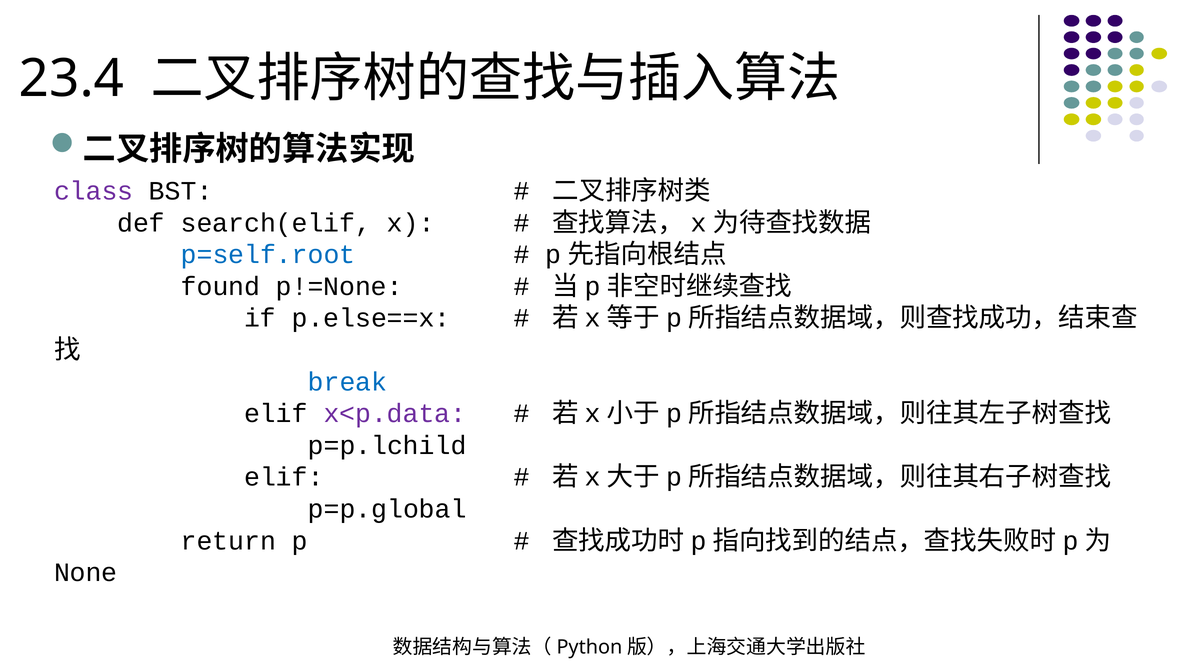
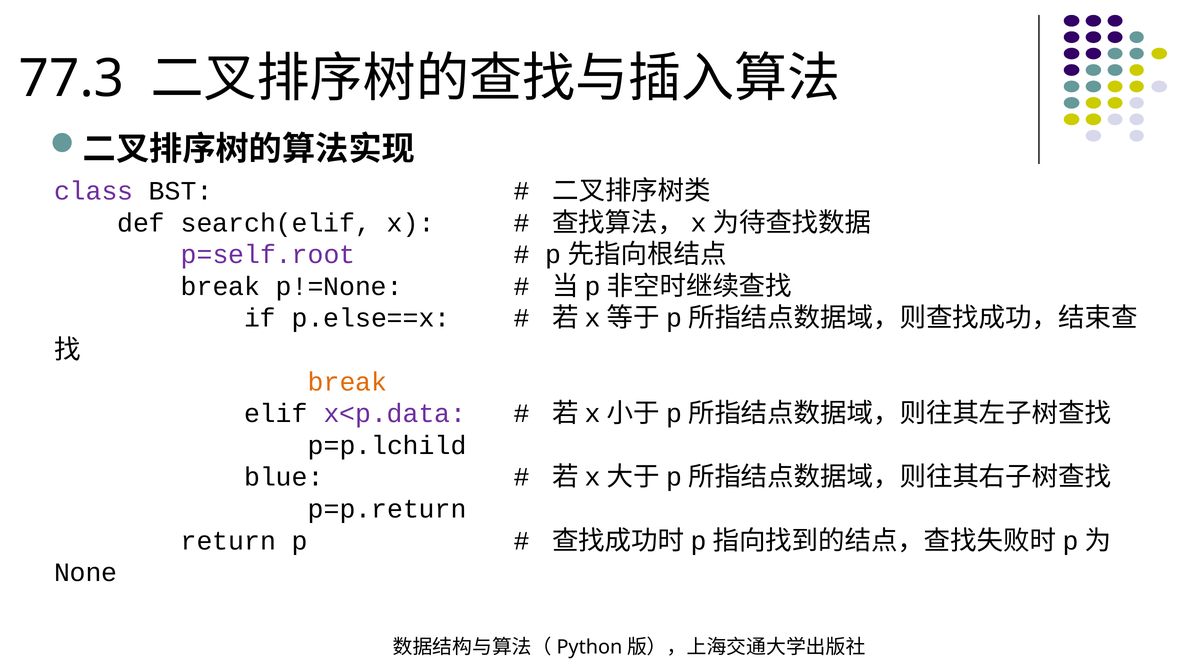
23.4: 23.4 -> 77.3 (72, 79)
p=self.root colour: blue -> purple (268, 255)
found: found -> break (221, 286)
break colour: blue -> orange (348, 382)
elif: elif -> blue (284, 477)
p=p.global: p=p.global -> p=p.return (387, 509)
